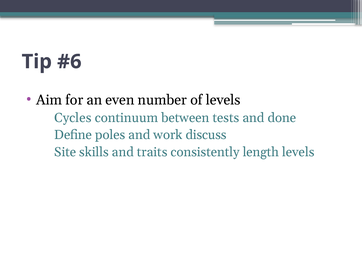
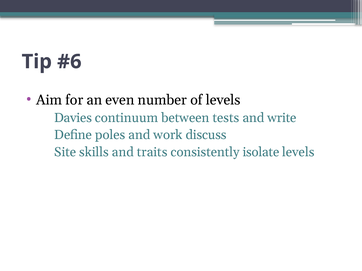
Cycles: Cycles -> Davies (73, 118)
done: done -> write (282, 118)
length: length -> isolate (261, 152)
